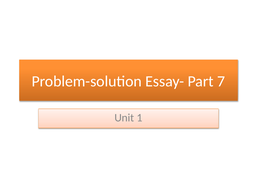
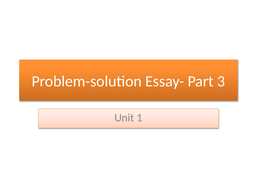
7: 7 -> 3 (221, 82)
